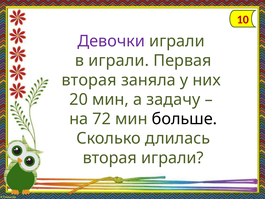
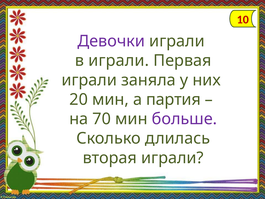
вторая: вторая -> играли (89, 80)
задачу: задачу -> партия (173, 99)
72: 72 -> 70 (102, 119)
больше colour: black -> purple (184, 119)
